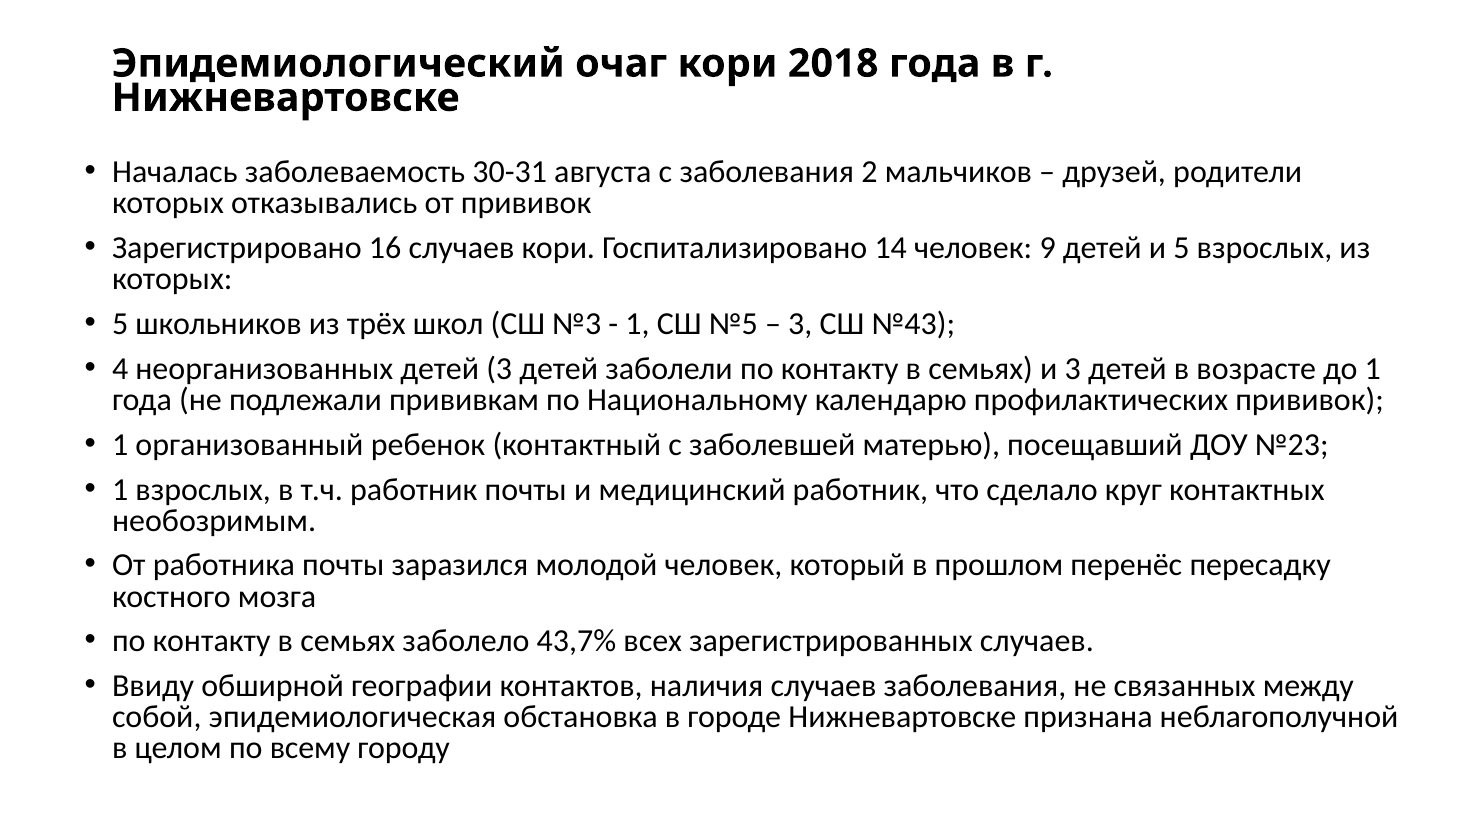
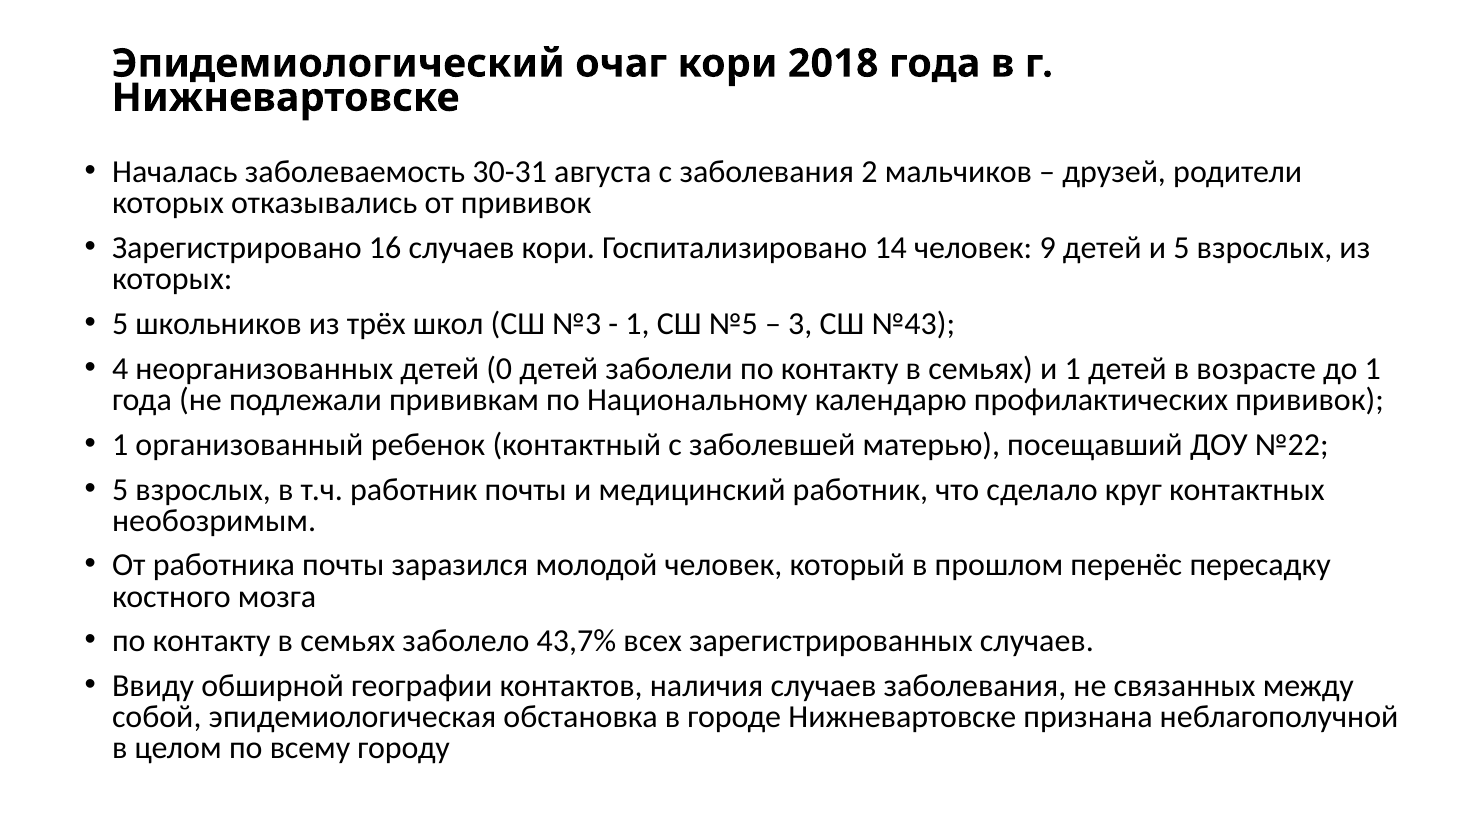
детей 3: 3 -> 0 (499, 369)
и 3: 3 -> 1 (1073, 369)
№23: №23 -> №22 (1292, 445)
1: 1 -> 5 (120, 489)
